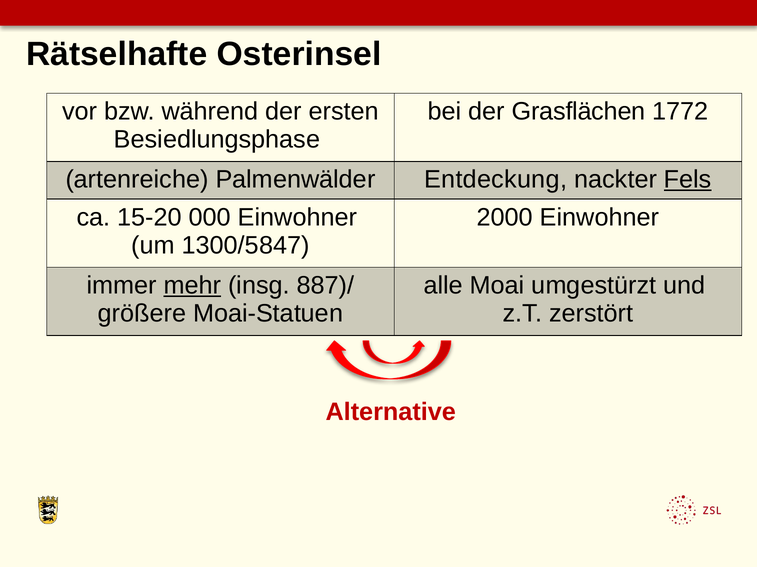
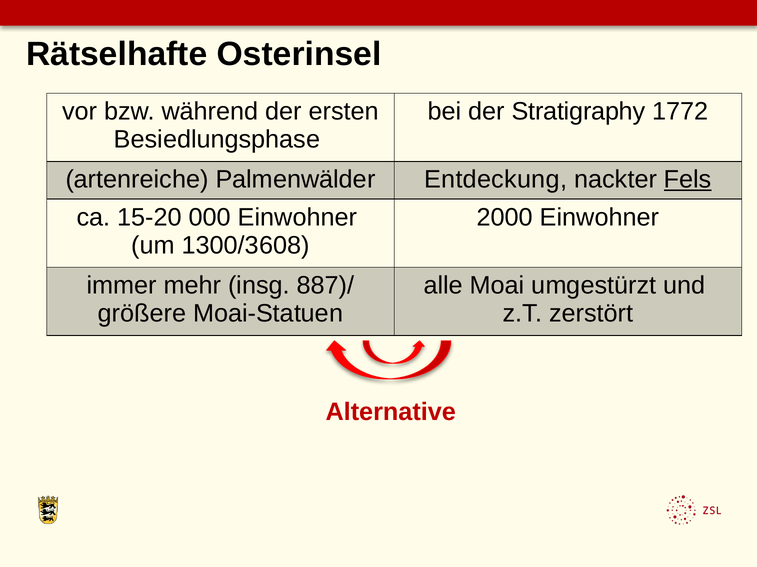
Grasflächen: Grasflächen -> Stratigraphy (579, 112)
1300/5847: 1300/5847 -> 1300/3608 (246, 246)
mehr underline: present -> none (192, 286)
